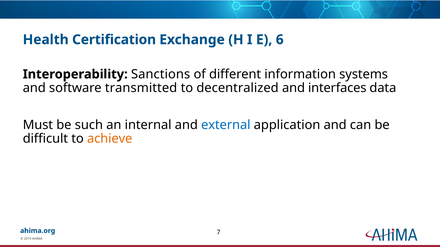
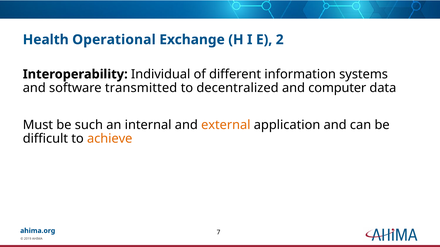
Certification: Certification -> Operational (114, 40)
6: 6 -> 2 (280, 40)
Sanctions: Sanctions -> Individual (161, 74)
interfaces: interfaces -> computer (337, 88)
external colour: blue -> orange (226, 125)
